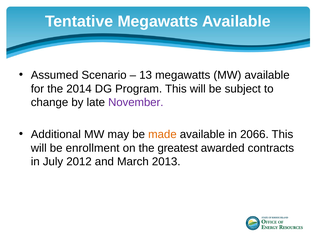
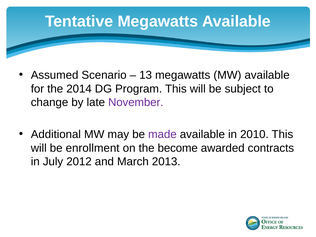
made colour: orange -> purple (162, 134)
2066: 2066 -> 2010 (254, 134)
greatest: greatest -> become (178, 148)
